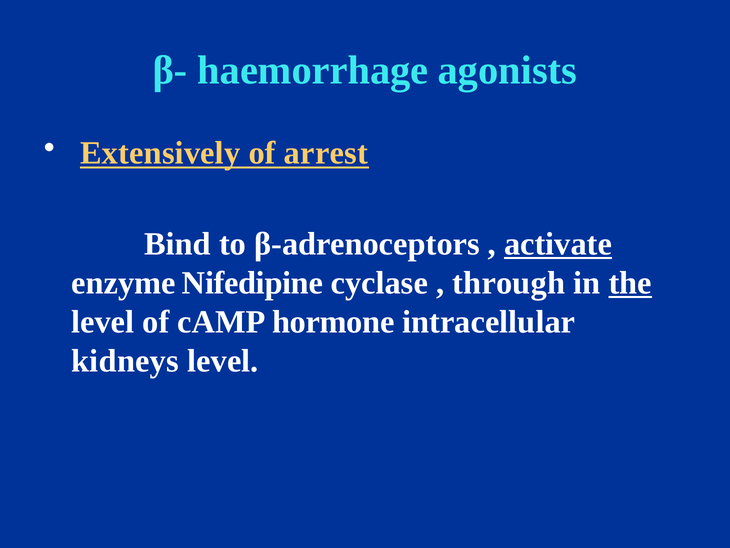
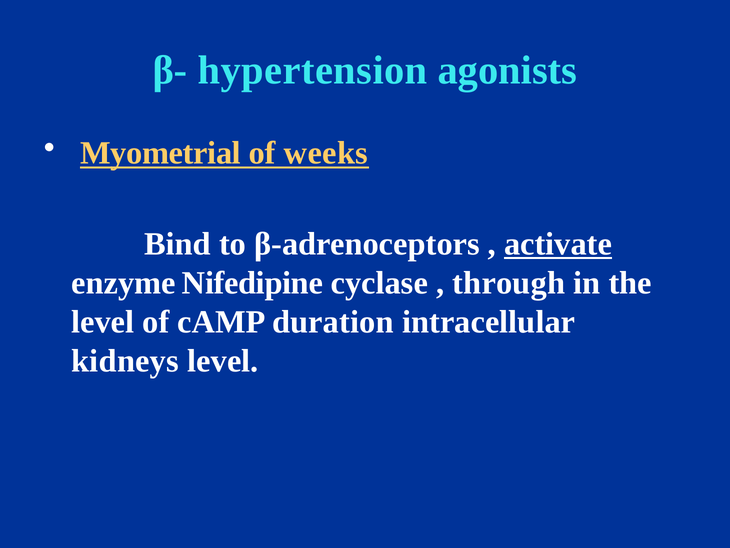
haemorrhage: haemorrhage -> hypertension (313, 70)
Extensively: Extensively -> Myometrial (161, 153)
arrest: arrest -> weeks (326, 153)
the underline: present -> none (630, 283)
hormone: hormone -> duration (333, 322)
